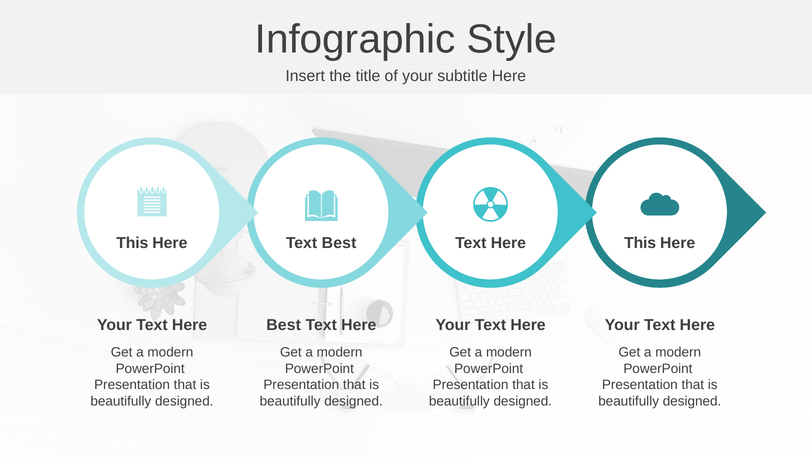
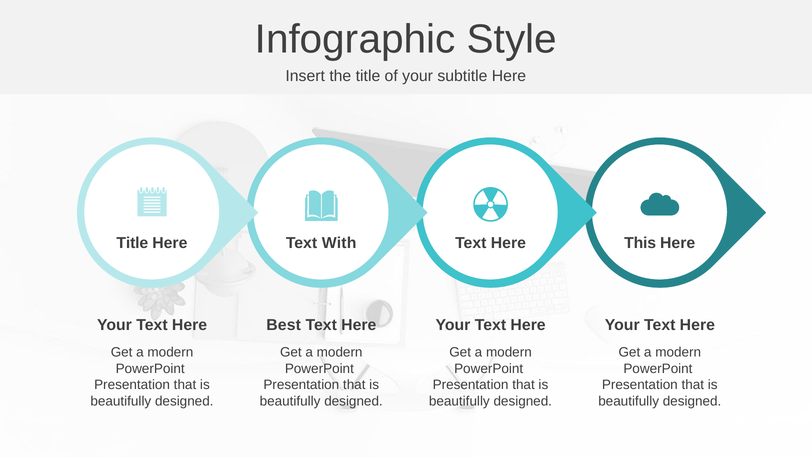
This: This -> Title (132, 243)
Text Best: Best -> With (339, 243)
